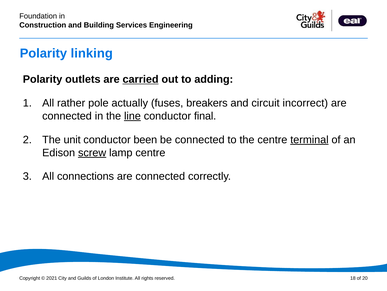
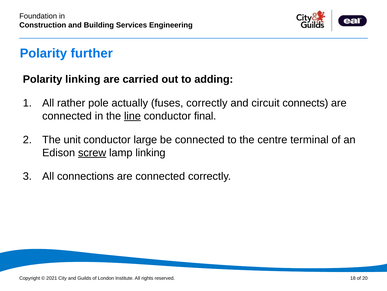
linking: linking -> further (92, 53)
Polarity outlets: outlets -> linking (83, 79)
carried underline: present -> none (141, 79)
fuses breakers: breakers -> correctly (207, 103)
incorrect: incorrect -> connects (305, 103)
been: been -> large (145, 139)
terminal underline: present -> none (309, 139)
lamp centre: centre -> linking (150, 152)
